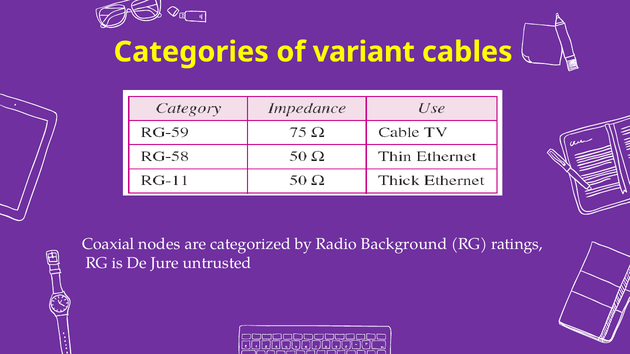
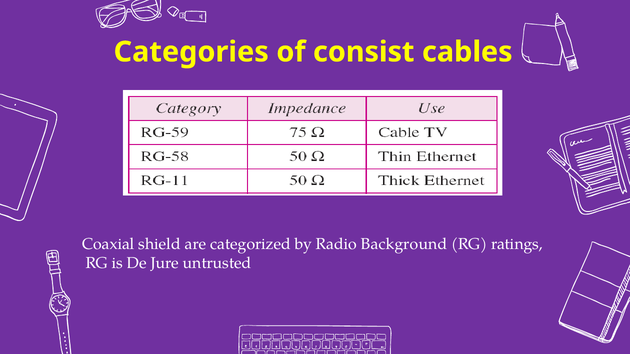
variant: variant -> consist (364, 52)
nodes: nodes -> shield (160, 245)
